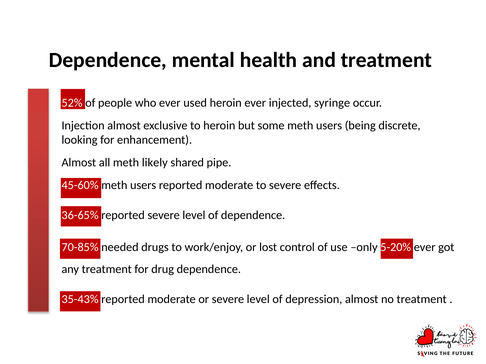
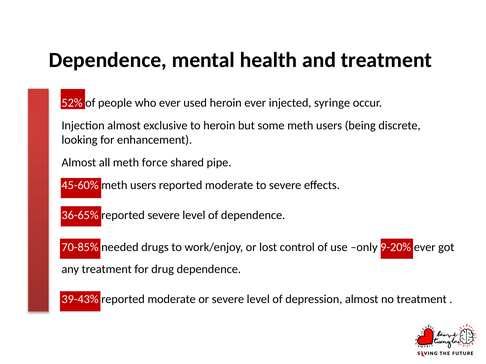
likely: likely -> force (155, 163)
5-20%: 5-20% -> 9-20% (396, 248)
35-43%: 35-43% -> 39-43% (80, 299)
